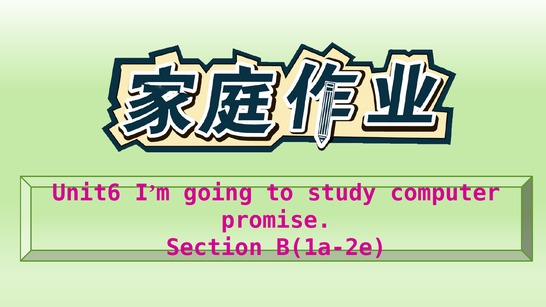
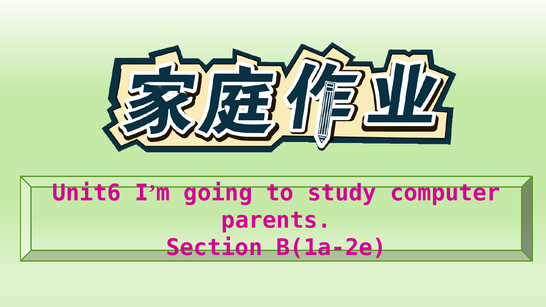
promise: promise -> parents (276, 220)
